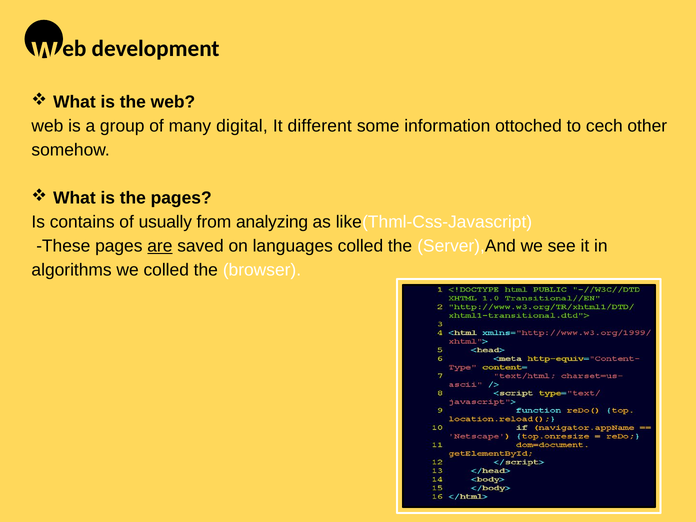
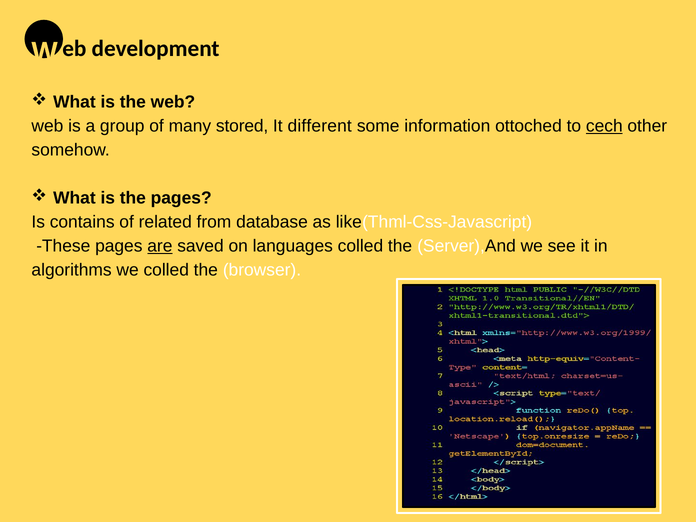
digital: digital -> stored (242, 126)
cech underline: none -> present (604, 126)
usually: usually -> related (165, 222)
analyzing: analyzing -> database (272, 222)
